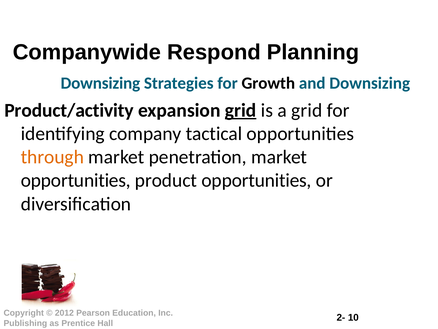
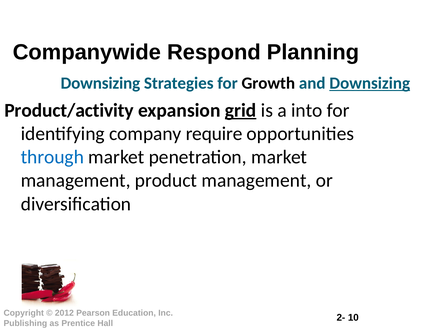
Downsizing underline: none -> present (370, 83)
a grid: grid -> into (307, 110)
tactical: tactical -> require (214, 133)
through colour: orange -> blue (52, 157)
opportunities: opportunities -> management (76, 180)
product opportunities: opportunities -> management (256, 180)
